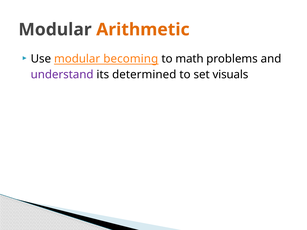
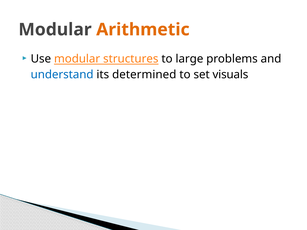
becoming: becoming -> structures (131, 59)
math: math -> large (189, 59)
understand colour: purple -> blue (62, 75)
